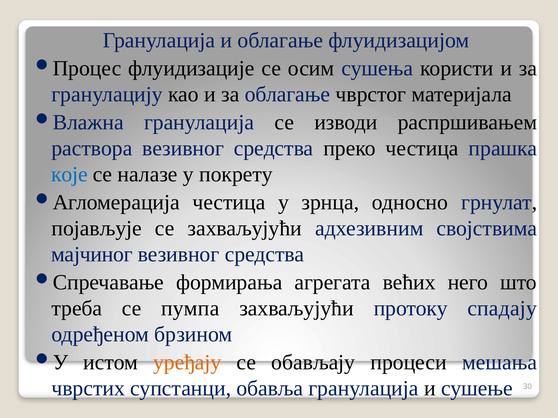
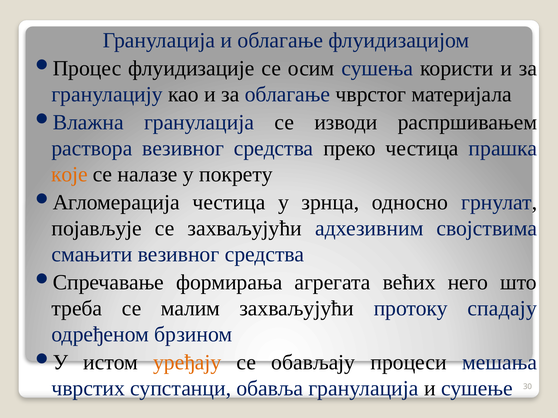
које colour: blue -> orange (70, 175)
мајчиног: мајчиног -> смањити (92, 255)
пумпа: пумпа -> малим (190, 309)
